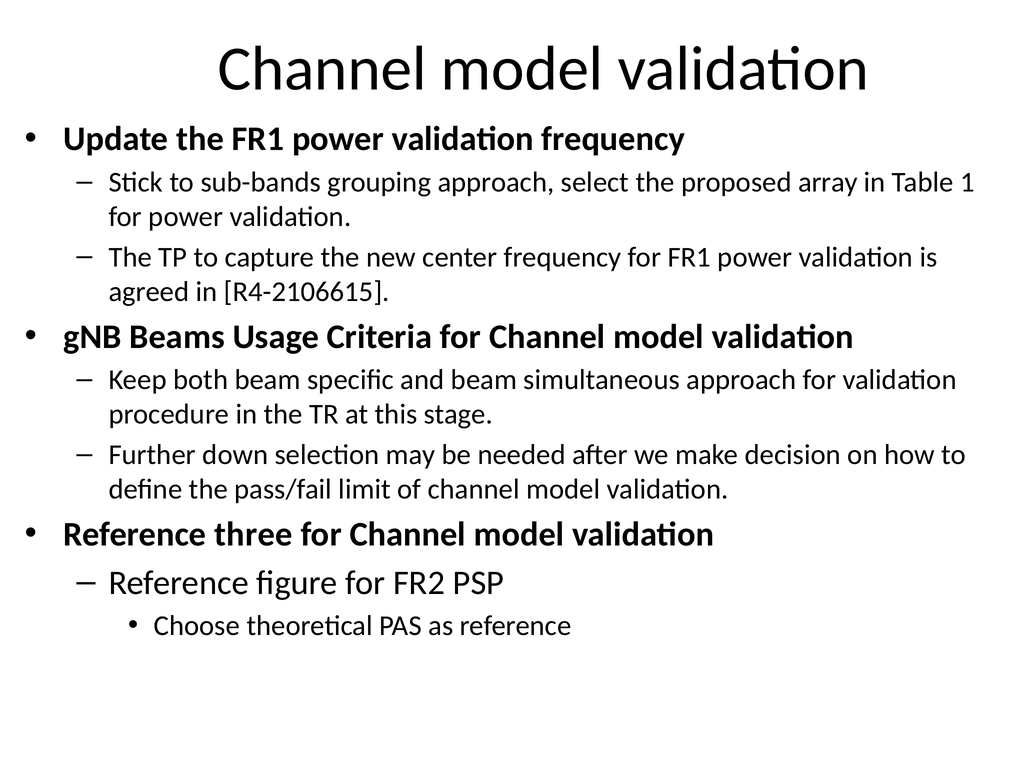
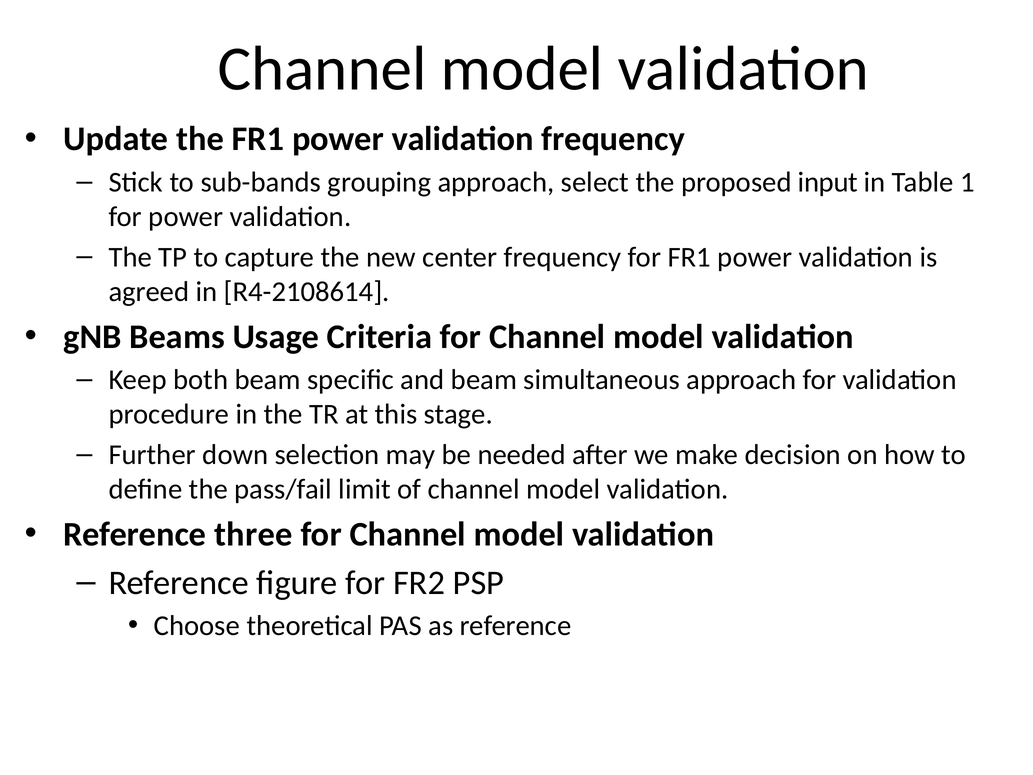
array: array -> input (828, 182)
R4-2106615: R4-2106615 -> R4-2108614 (307, 291)
